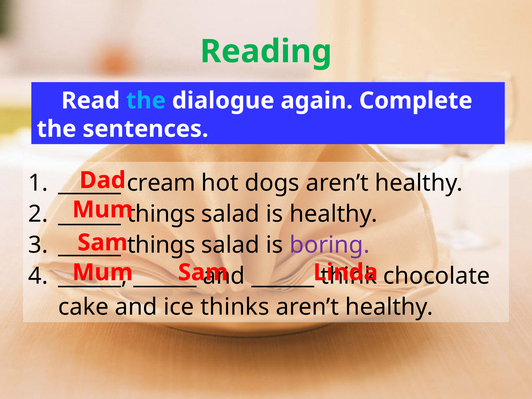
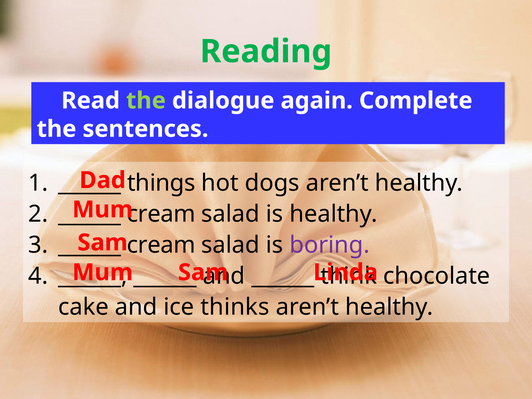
the colour: light blue -> light green (146, 101)
cream: cream -> things (161, 183)
things: things -> cream (161, 214)
things: things -> cream (161, 245)
